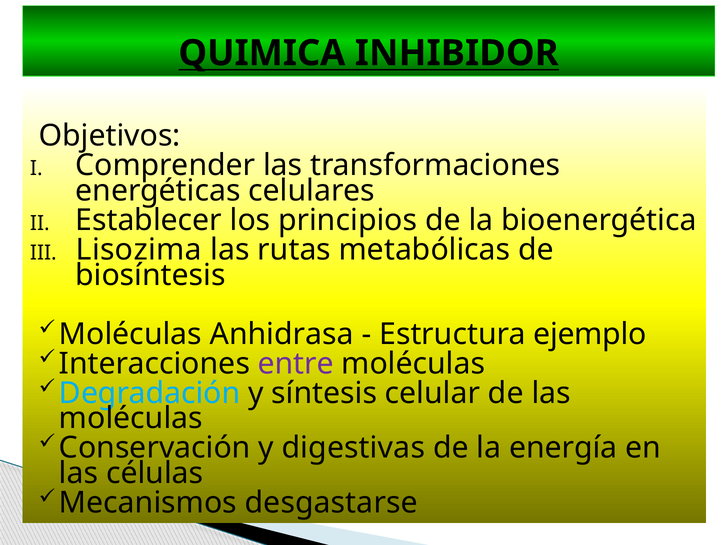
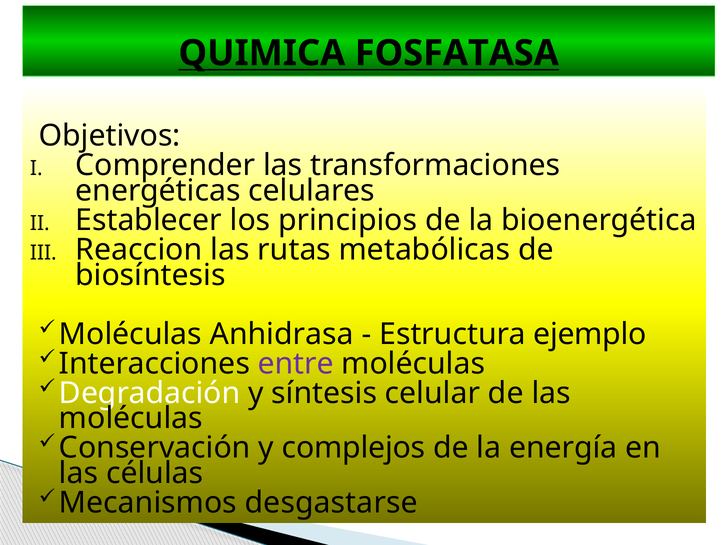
INHIBIDOR: INHIBIDOR -> FOSFATASA (457, 53)
Lisozima: Lisozima -> Reaccion (139, 250)
Degradación colour: light blue -> white (150, 393)
digestivas: digestivas -> complejos (354, 448)
